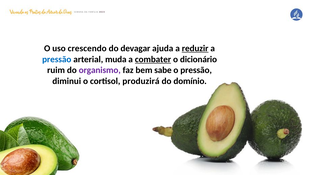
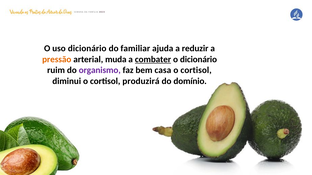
uso crescendo: crescendo -> dicionário (87, 49)
devagar: devagar -> familiar (135, 49)
reduzir underline: present -> none (195, 49)
pressão colour: blue -> orange (57, 59)
sabe: sabe -> casa (163, 70)
pressão: pressão -> cortisol (196, 70)
